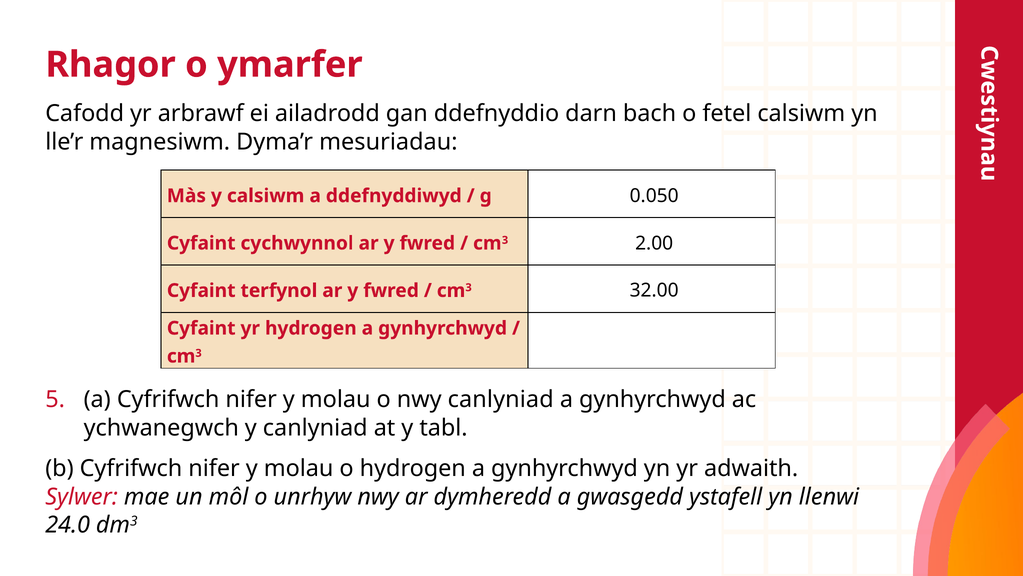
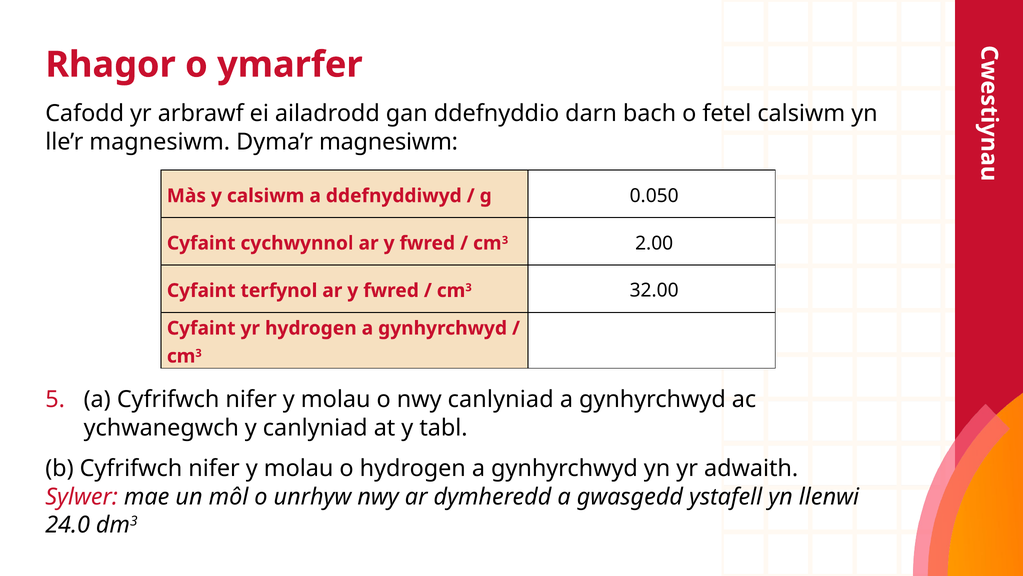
Dyma’r mesuriadau: mesuriadau -> magnesiwm (389, 142)
